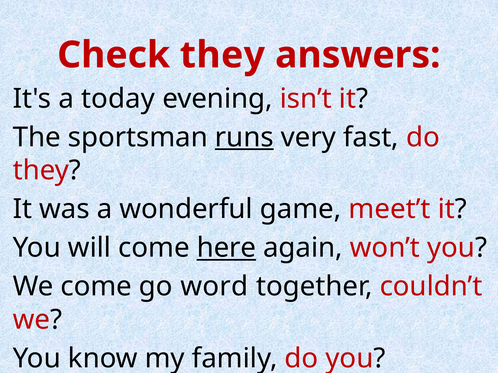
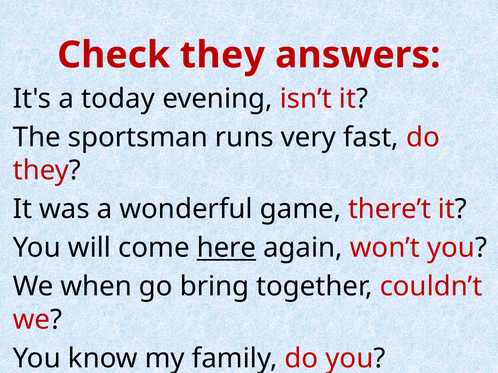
runs underline: present -> none (244, 138)
meet’t: meet’t -> there’t (390, 209)
We come: come -> when (96, 287)
word: word -> bring (214, 287)
